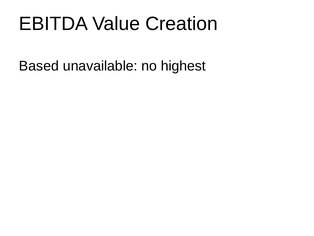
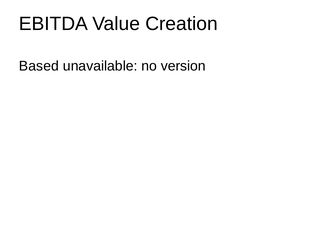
highest: highest -> version (183, 66)
